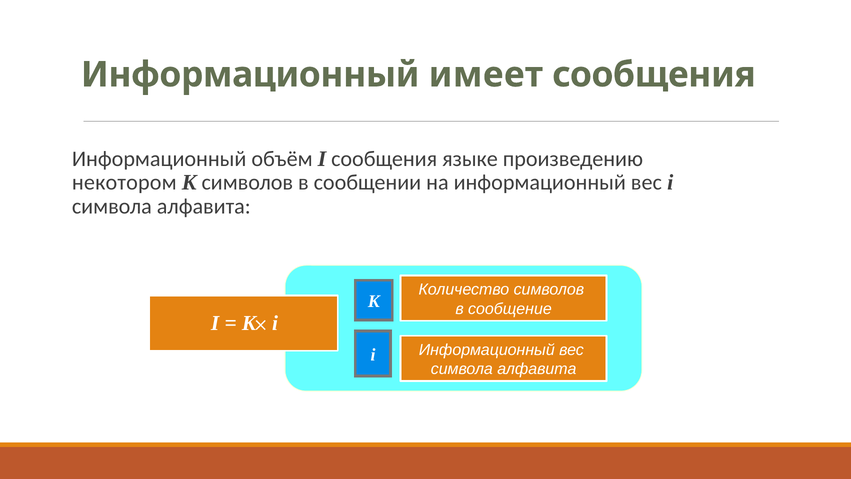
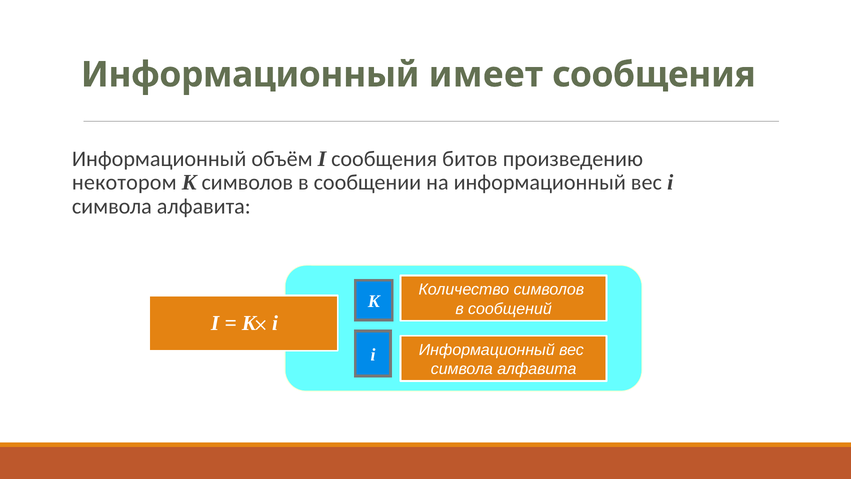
языке: языке -> битов (470, 159)
сообщение: сообщение -> сообщений (510, 309)
